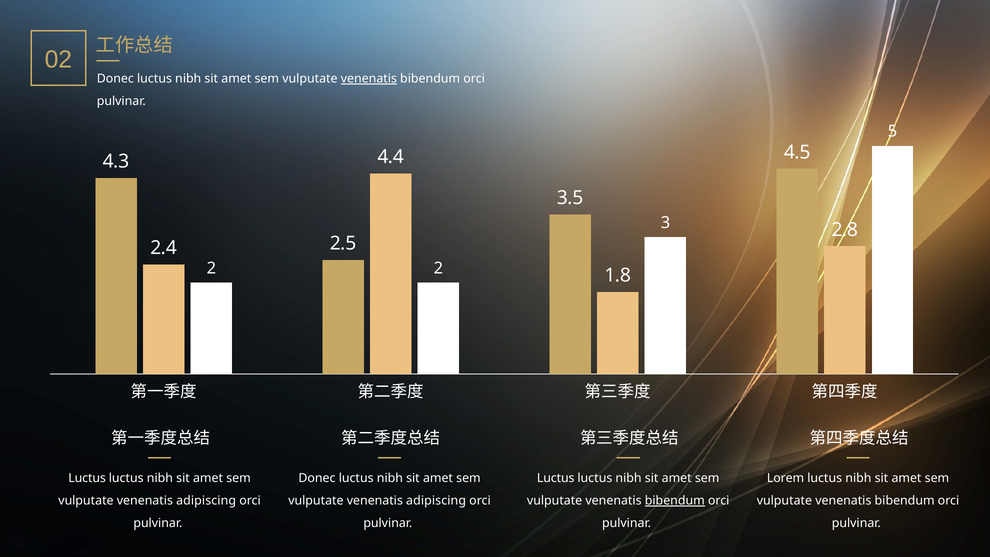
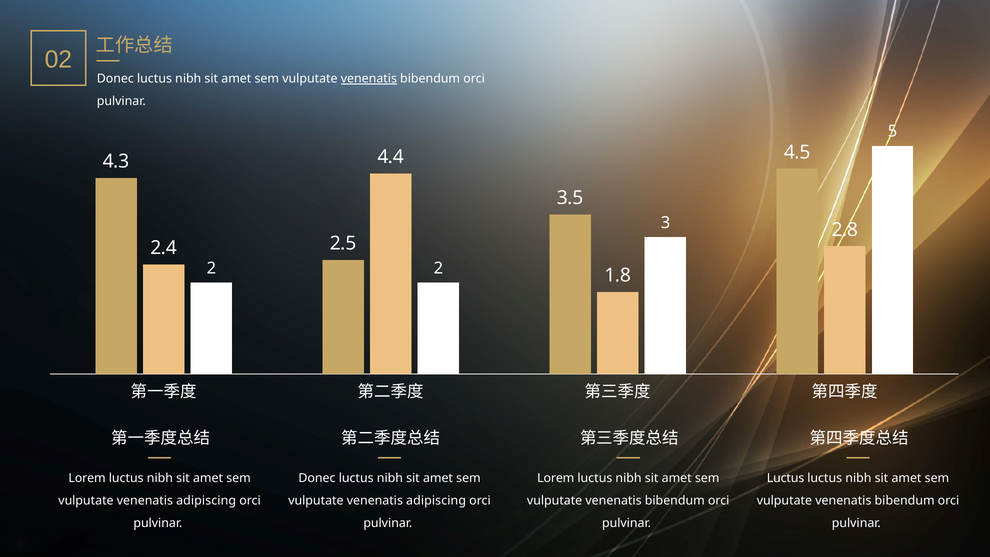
Luctus: Luctus -> Lorem (87, 478)
Luctus: Luctus -> Lorem (556, 478)
Lorem: Lorem -> Luctus (786, 478)
bibendum underline: present -> none (675, 501)
